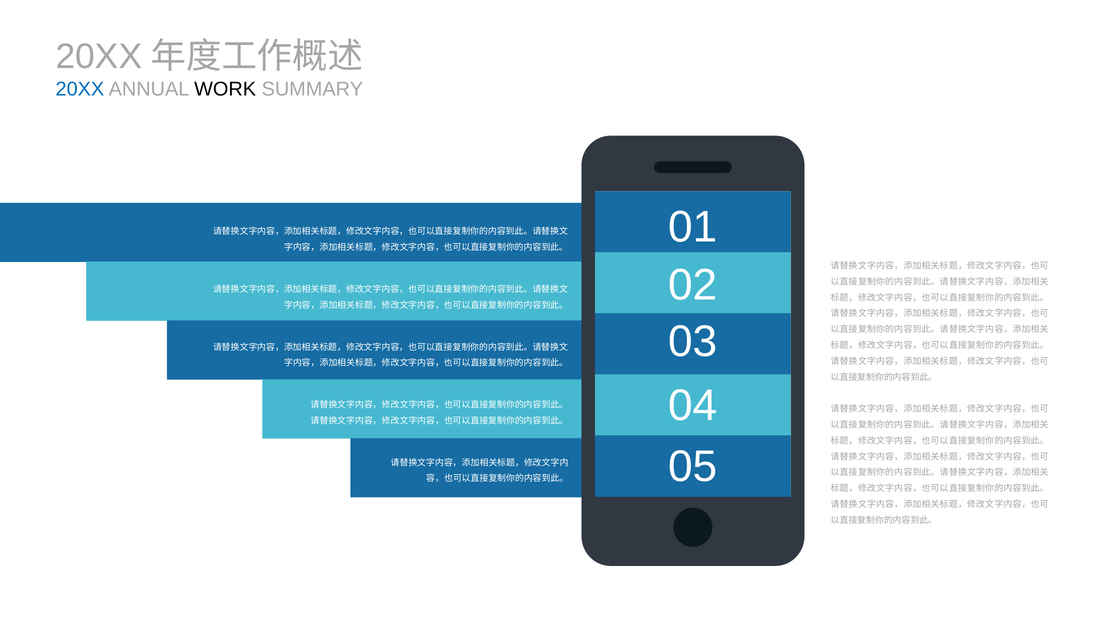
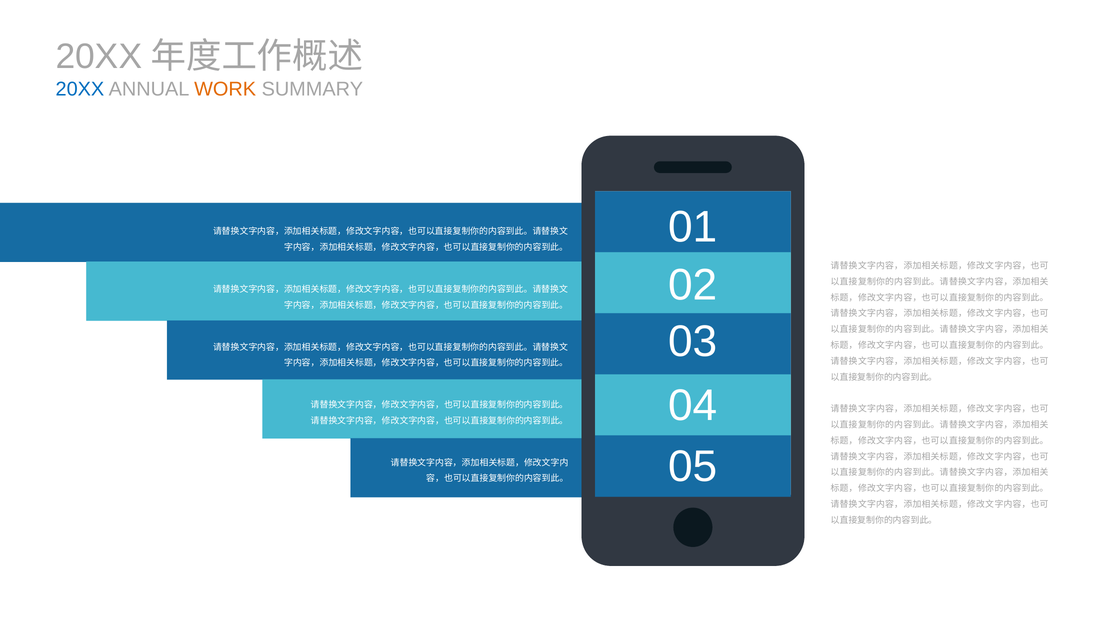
WORK colour: black -> orange (225, 89)
